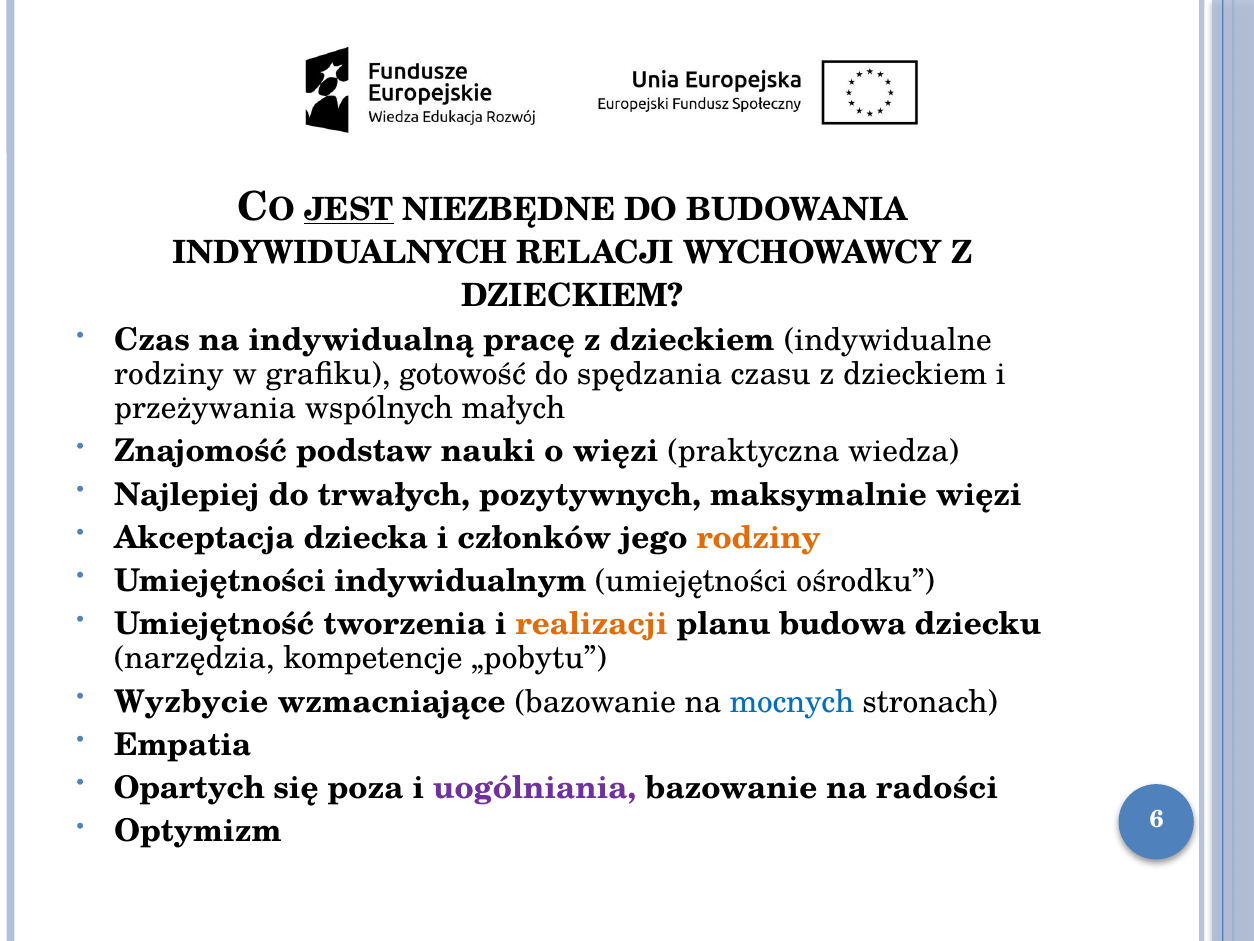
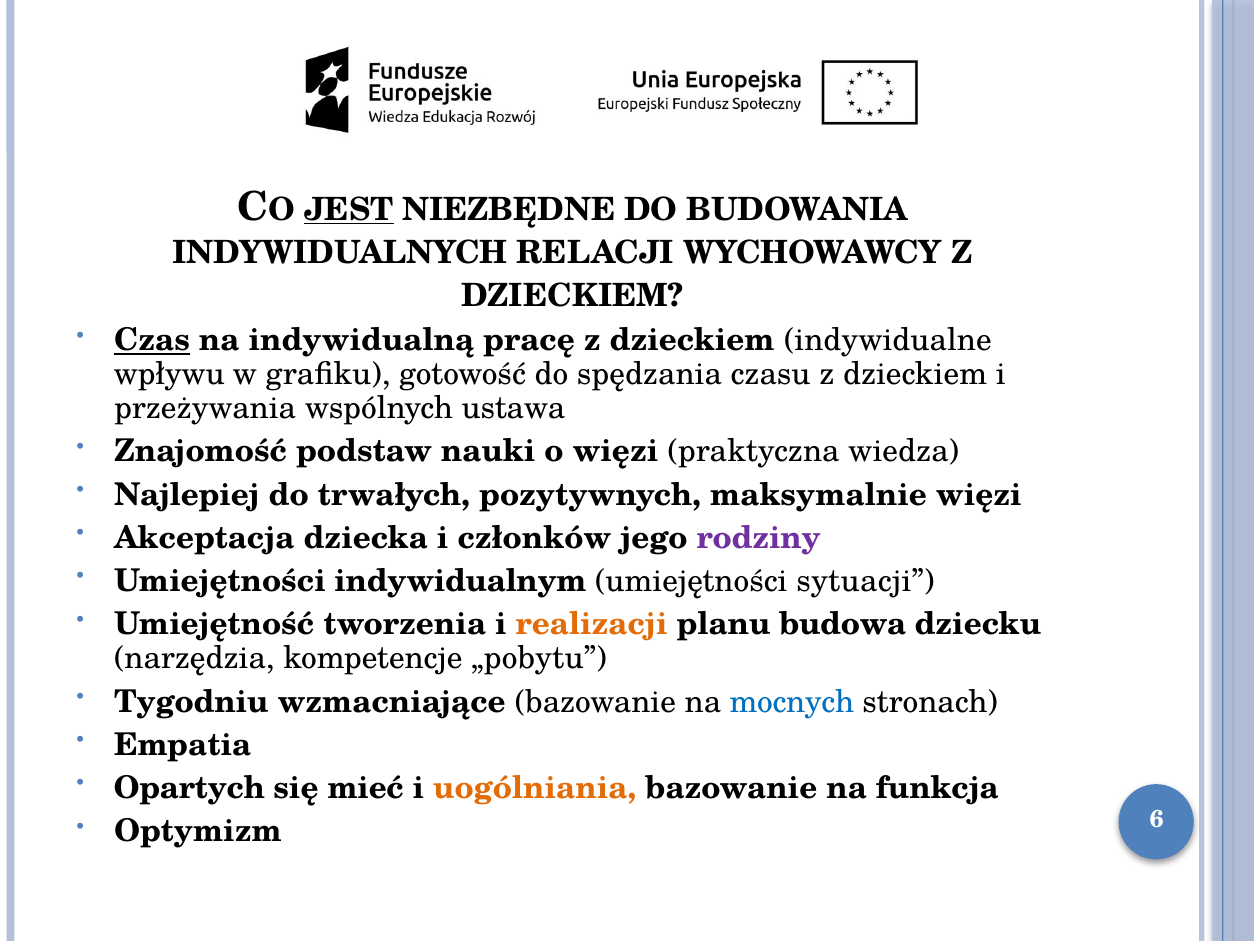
Czas underline: none -> present (152, 340)
rodziny: rodziny -> wpływu (169, 374)
małych: małych -> ustawa (513, 408)
rodziny colour: orange -> purple (759, 538)
ośrodku: ośrodku -> sytuacji (865, 581)
Wyzbycie: Wyzbycie -> Tygodniu (191, 701)
poza: poza -> mieć (366, 788)
uogólniania colour: purple -> orange (535, 788)
radości: radości -> funkcja (937, 788)
